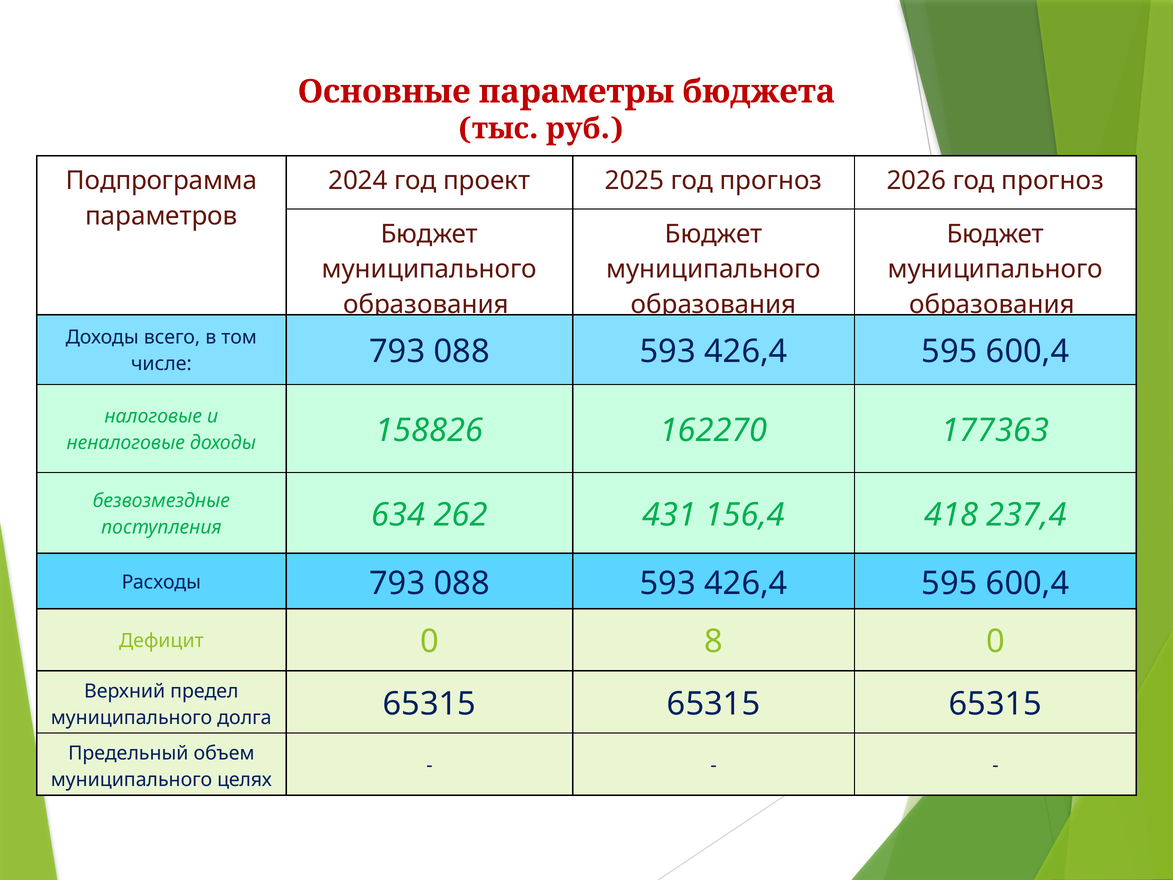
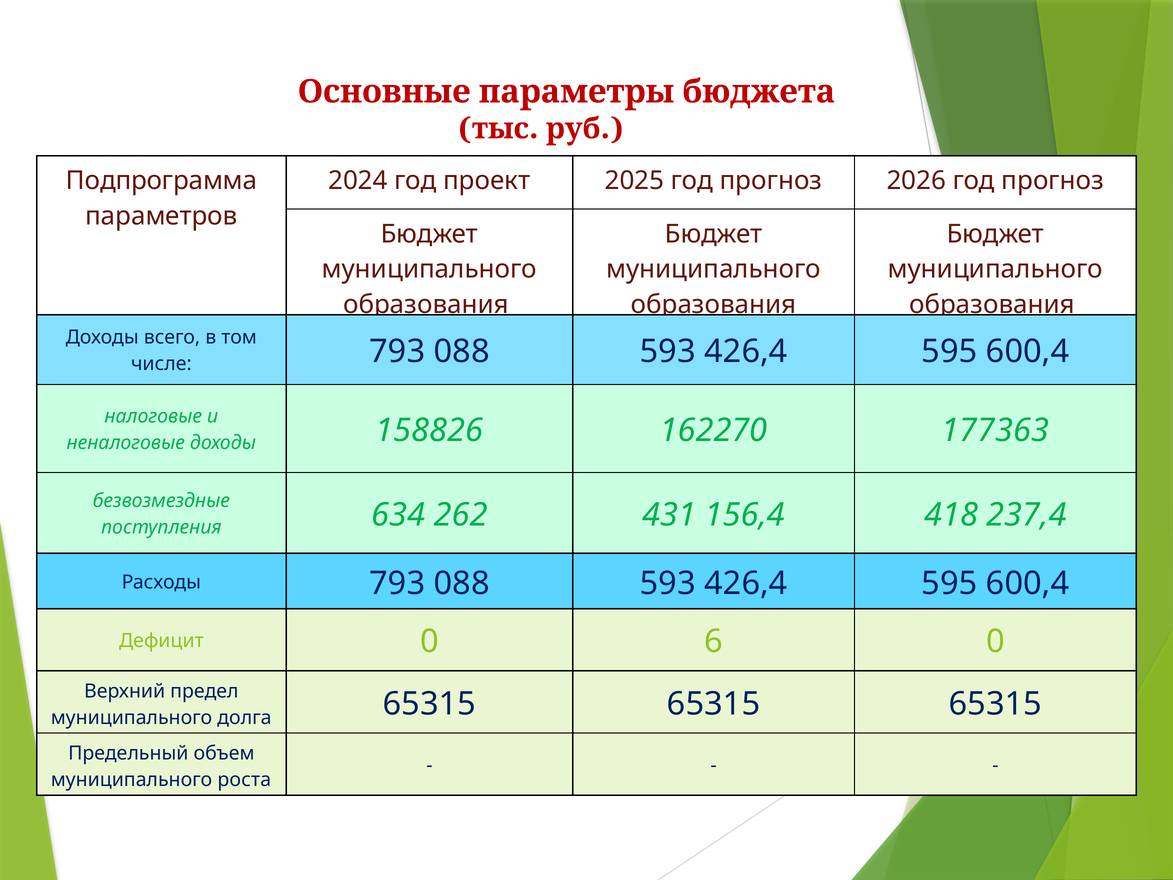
8: 8 -> 6 (714, 642)
целях: целях -> роста (244, 780)
